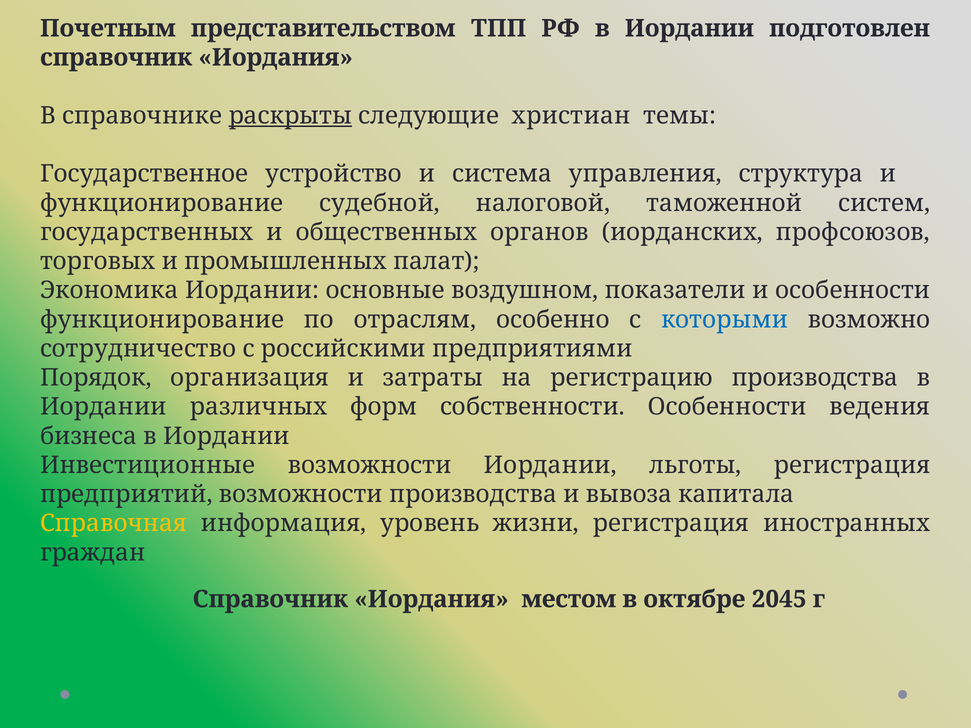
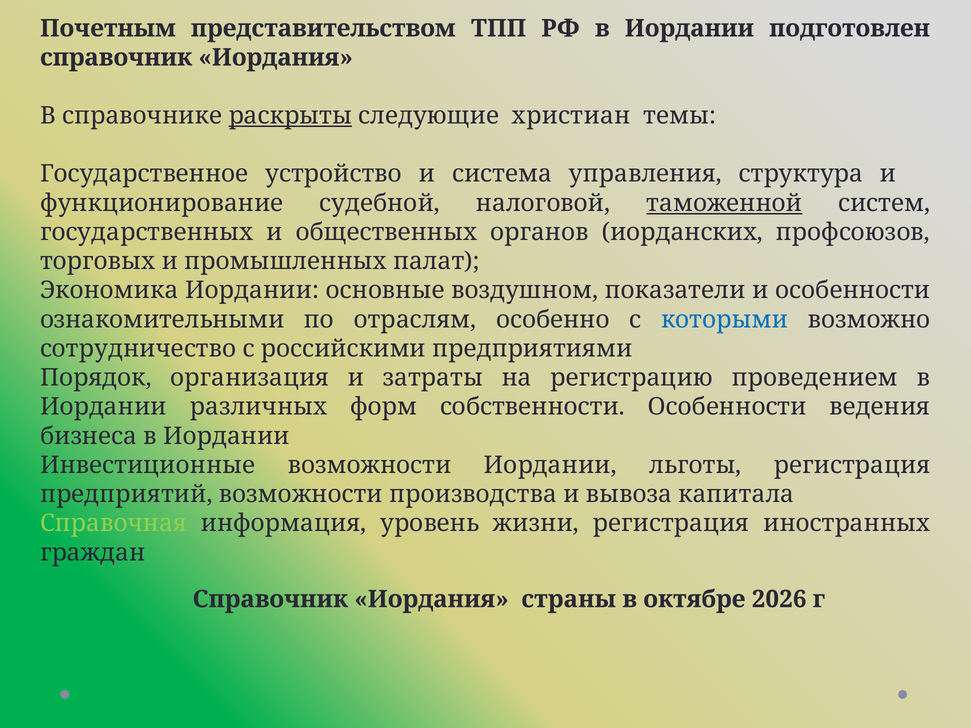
таможенной underline: none -> present (724, 203)
функционирование: функционирование -> ознакомительными (162, 320)
регистрацию производства: производства -> проведением (815, 378)
Справочная colour: yellow -> light green (114, 524)
местом: местом -> страны (569, 599)
2045: 2045 -> 2026 (779, 599)
